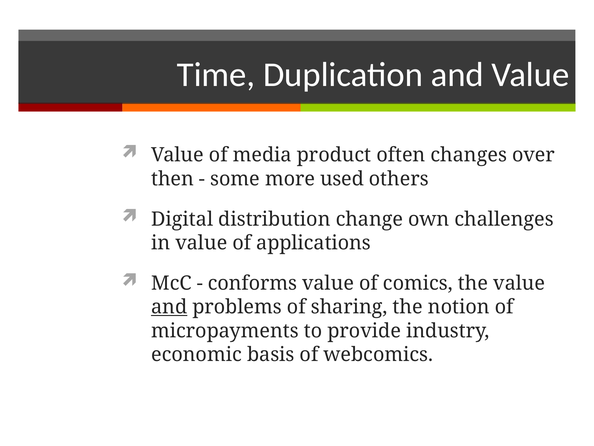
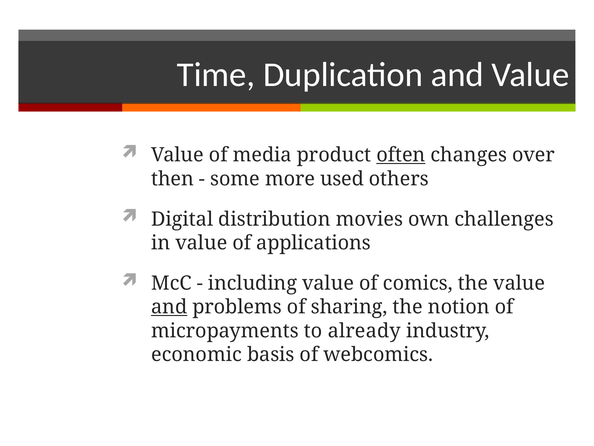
often underline: none -> present (401, 155)
change: change -> movies (369, 219)
conforms: conforms -> including (252, 283)
provide: provide -> already (364, 330)
